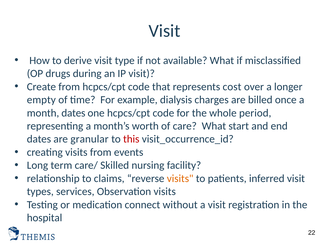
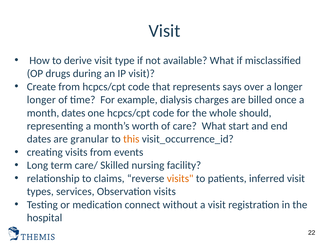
cost: cost -> says (232, 87)
empty: empty -> longer (41, 100)
period: period -> should (255, 113)
this colour: red -> orange (131, 140)
